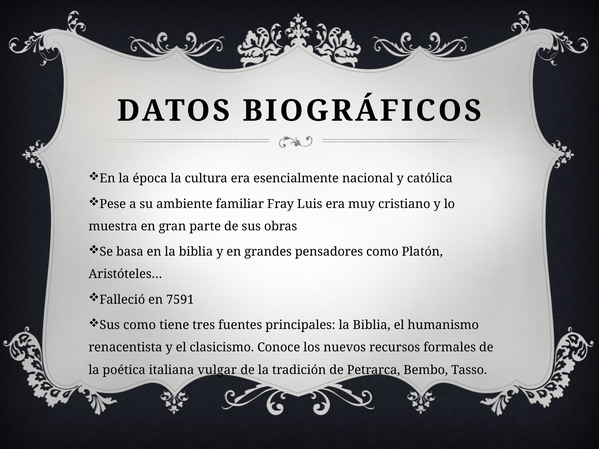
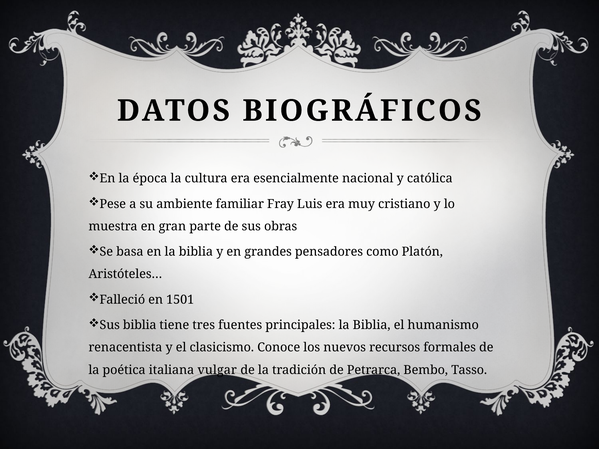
7591: 7591 -> 1501 (180, 300)
Sus como: como -> biblia (140, 325)
